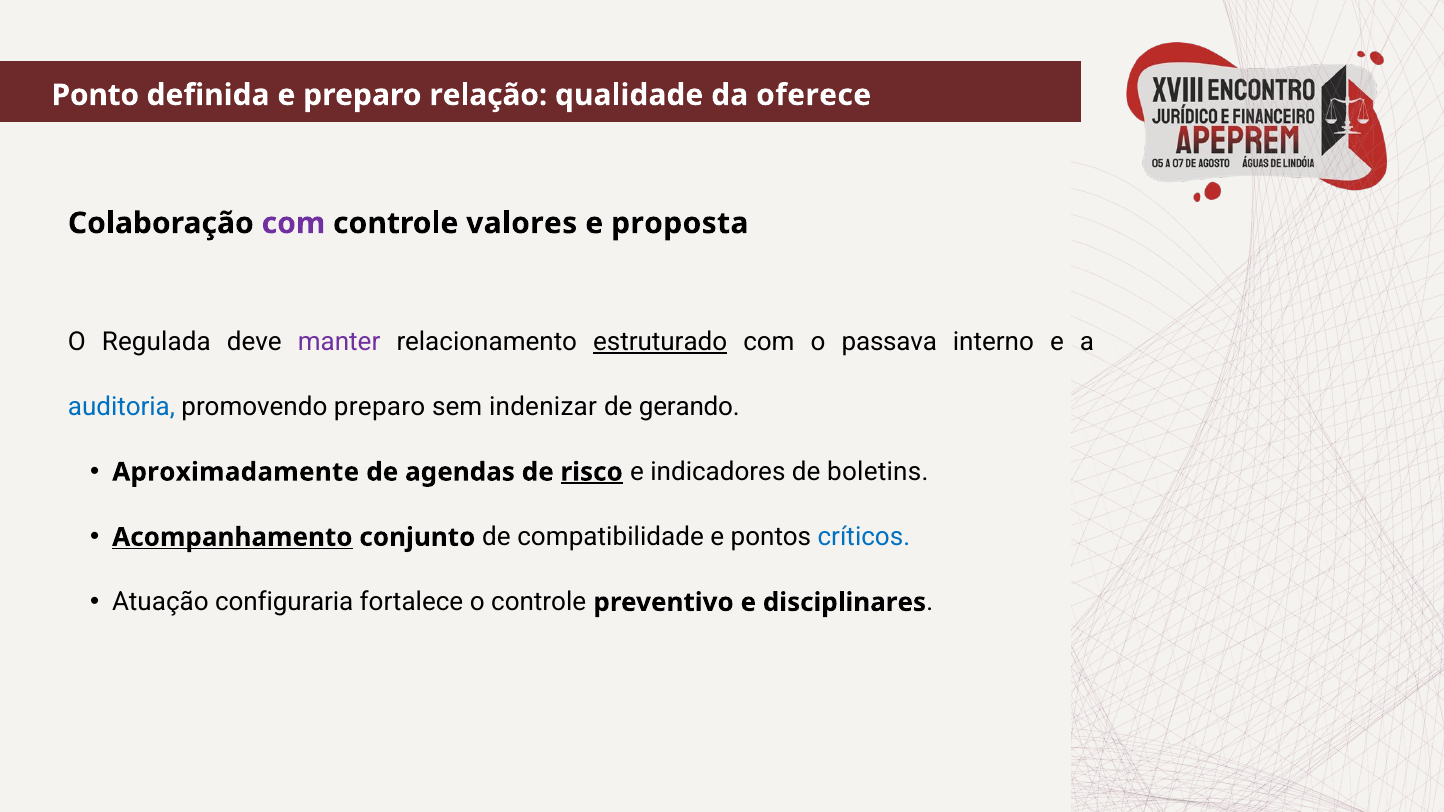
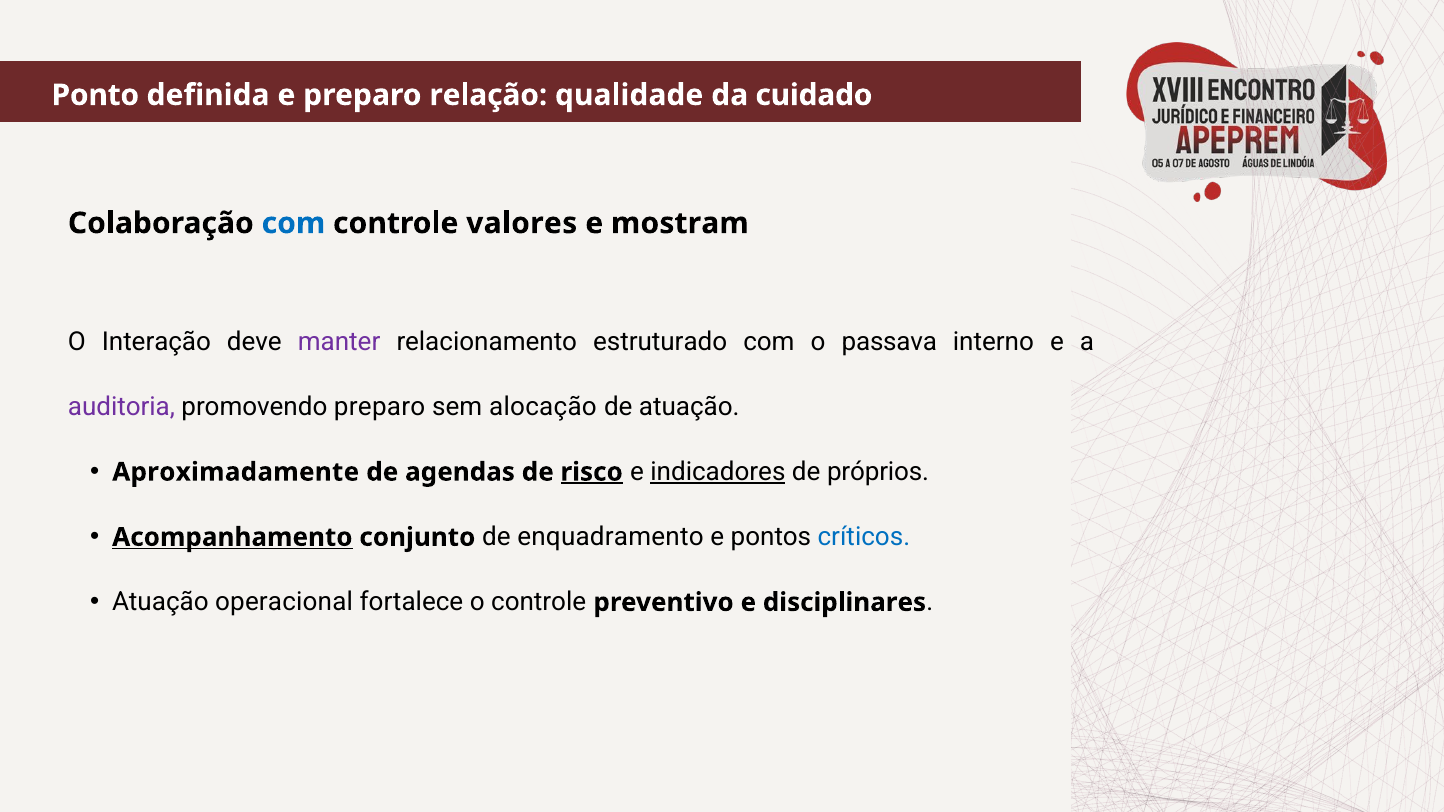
oferece: oferece -> cuidado (814, 95)
com colour: purple -> blue (293, 223)
proposta: proposta -> mostram (680, 223)
Regulada: Regulada -> Interação (156, 342)
estruturado underline: present -> none (660, 342)
auditoria colour: blue -> purple (121, 407)
indenizar: indenizar -> alocação (543, 407)
de gerando: gerando -> atuação (689, 407)
indicadores underline: none -> present (718, 472)
boletins: boletins -> próprios (878, 472)
compatibilidade: compatibilidade -> enquadramento (610, 537)
configuraria: configuraria -> operacional (284, 603)
